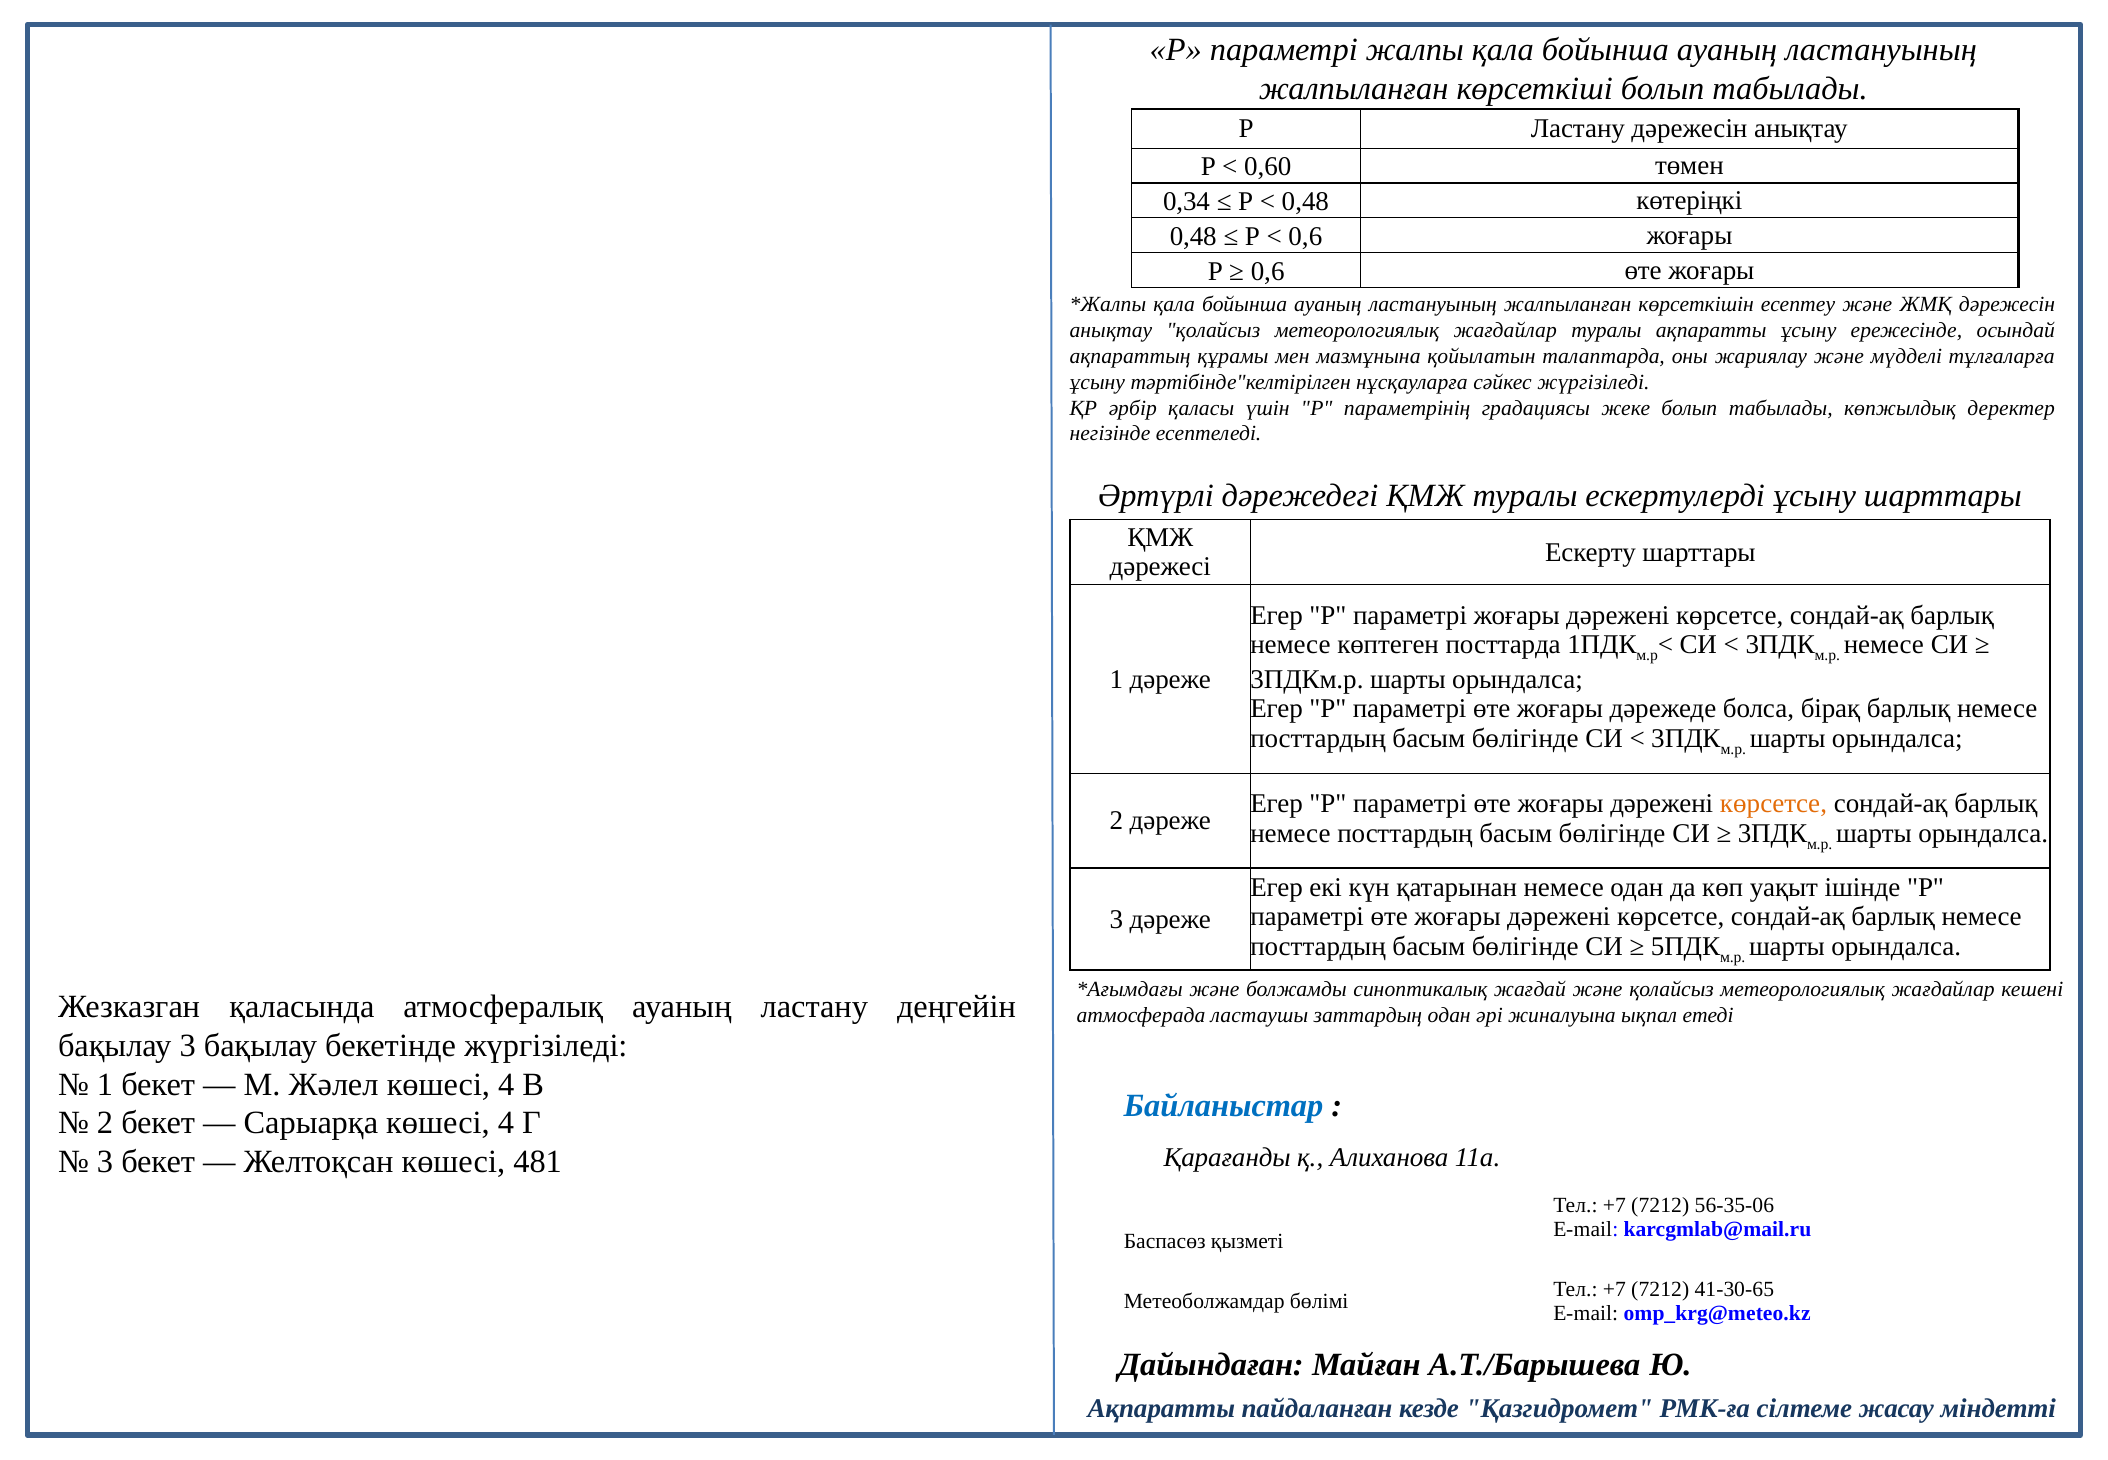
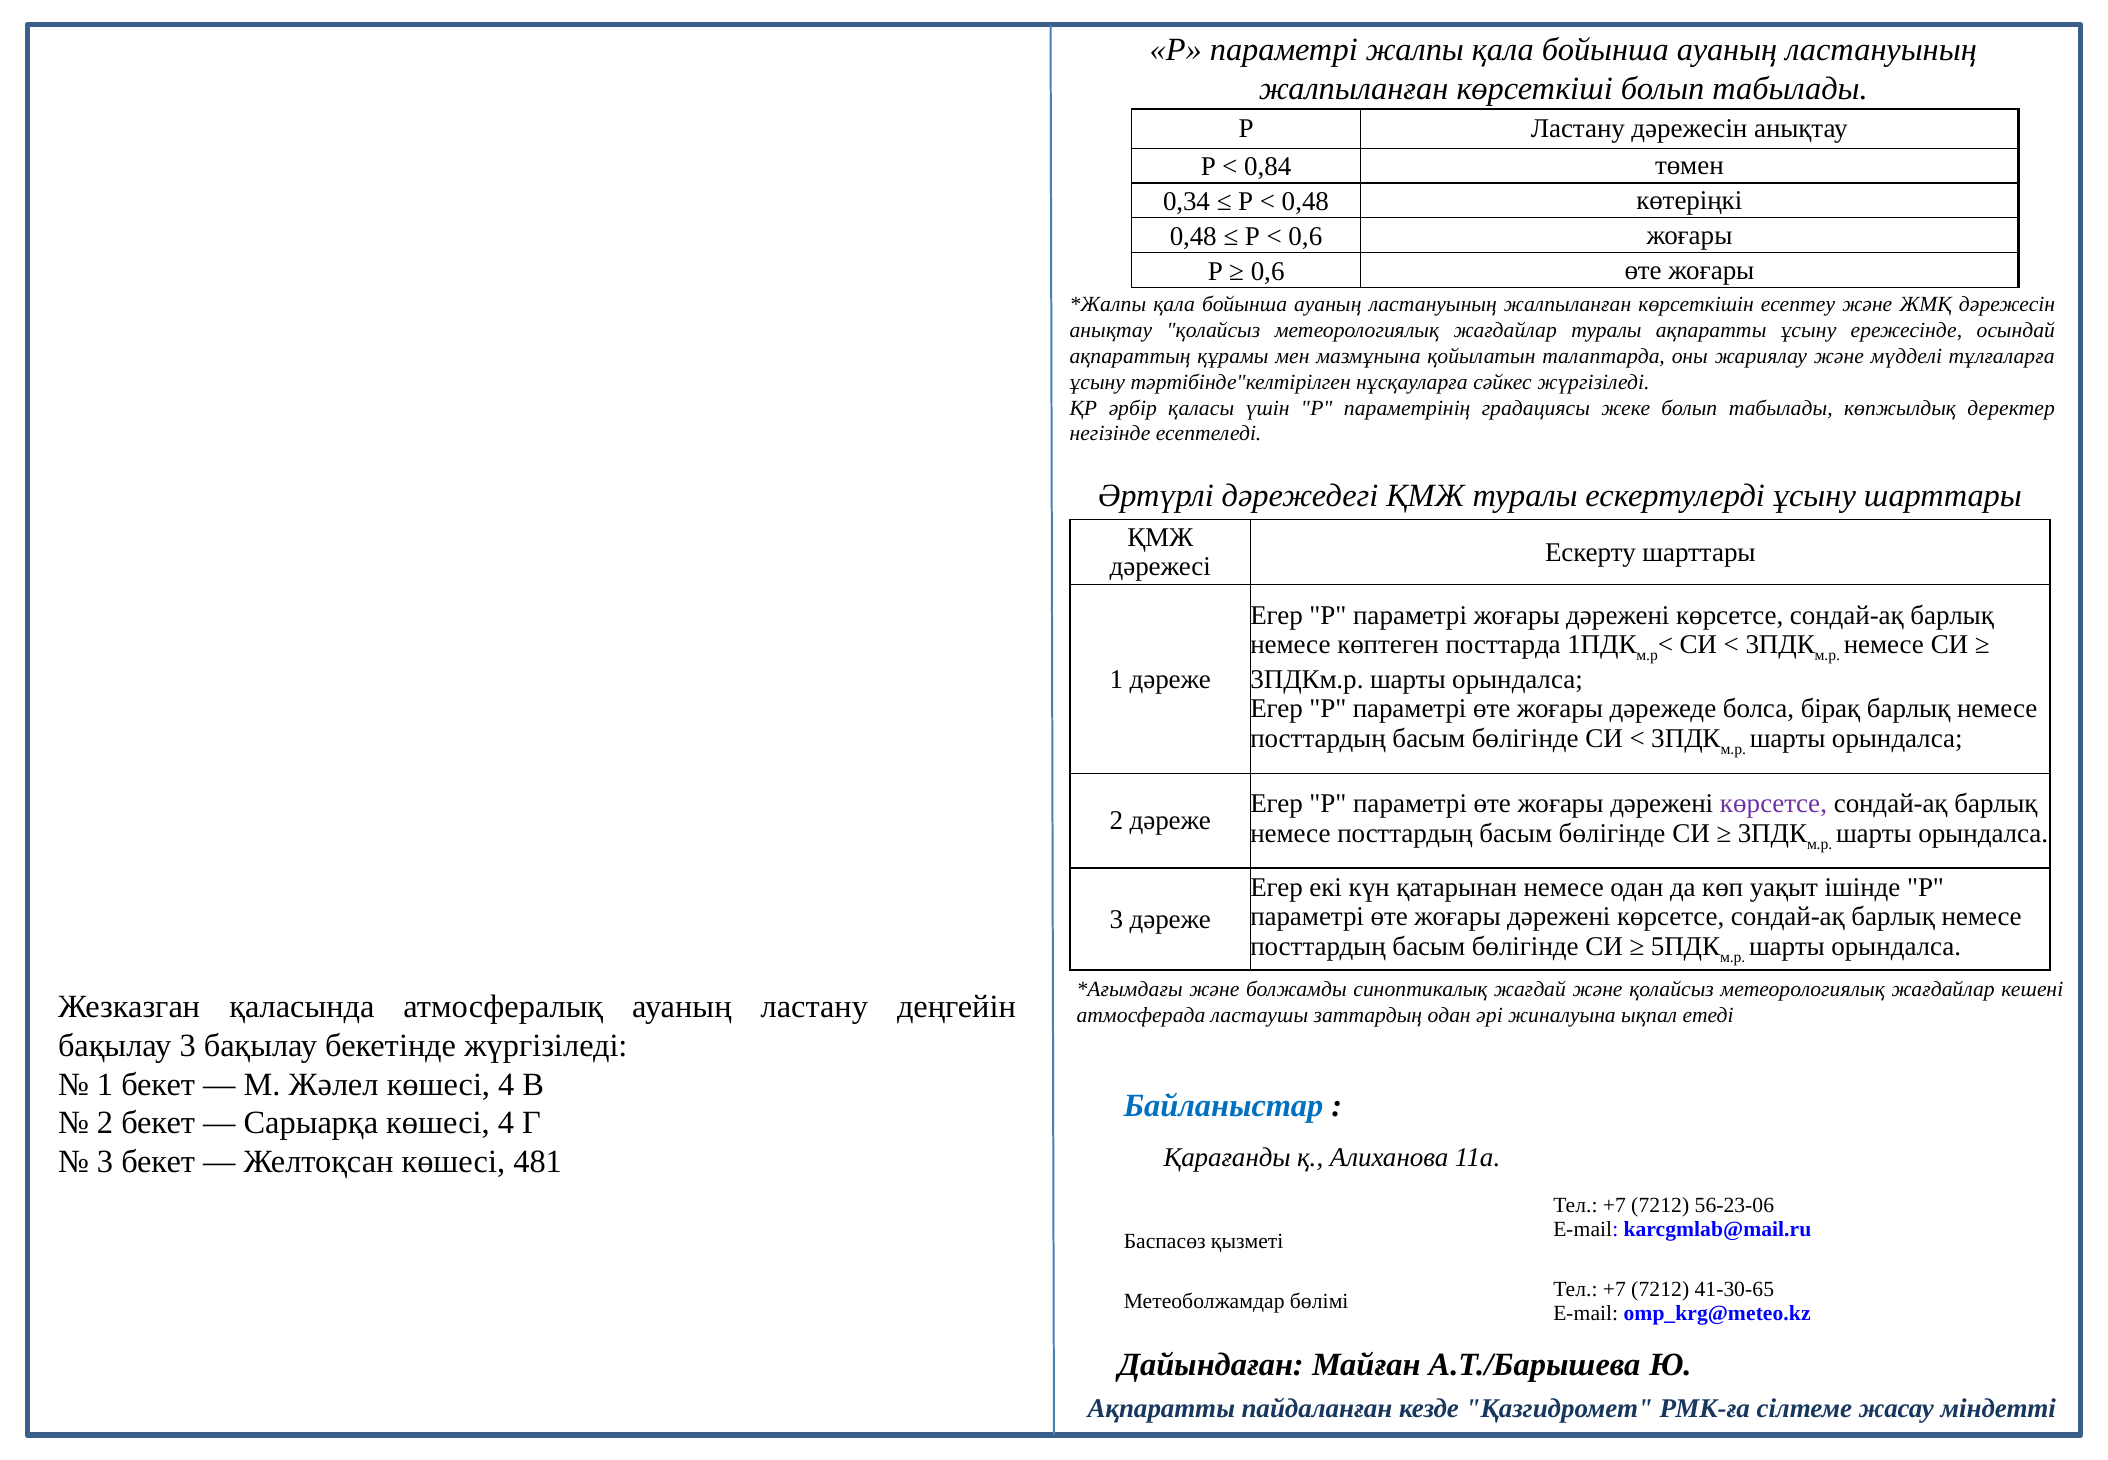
0,60: 0,60 -> 0,84 (1268, 167)
көрсетсе colour: orange -> purple (1773, 803)
56-35-06: 56-35-06 -> 56-23-06 (1734, 1205)
